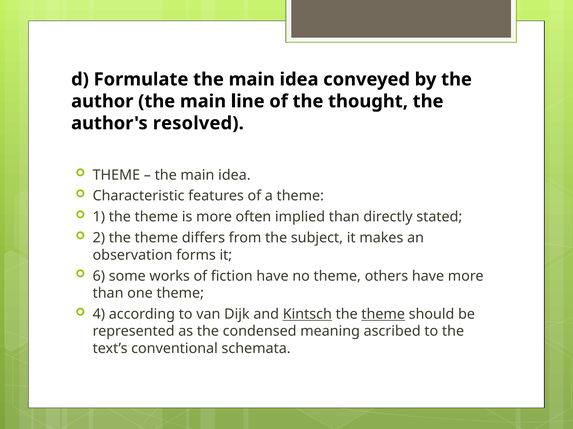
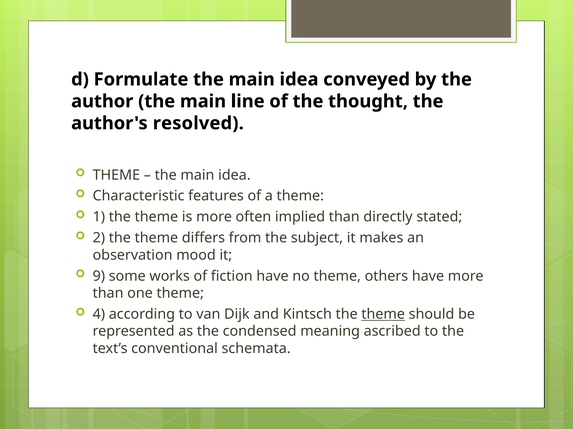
forms: forms -> mood (196, 255)
6: 6 -> 9 (99, 276)
Kintsch underline: present -> none (307, 315)
